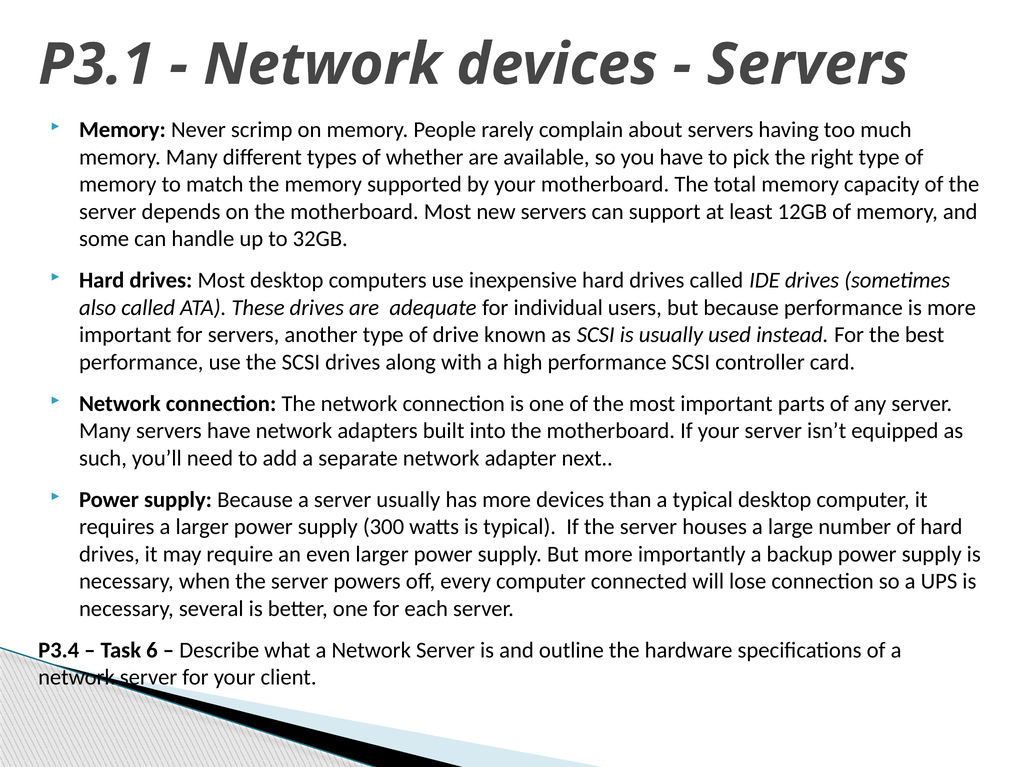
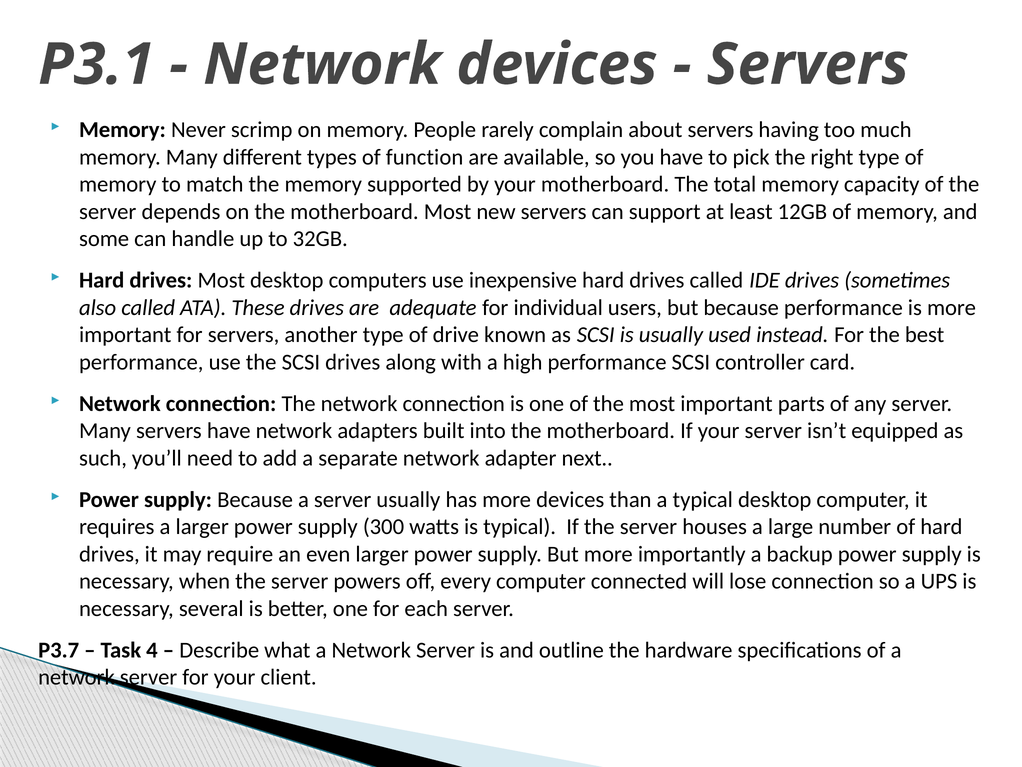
whether: whether -> function (425, 157)
P3.4: P3.4 -> P3.7 (59, 650)
6: 6 -> 4 (152, 650)
